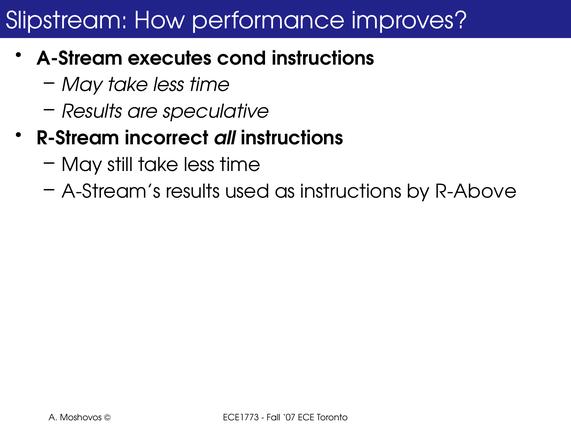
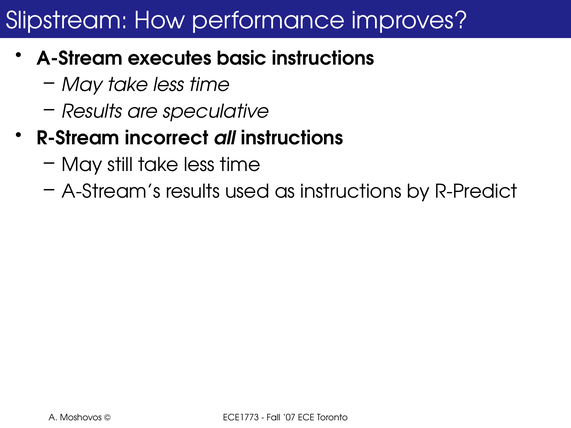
cond: cond -> basic (242, 58)
R-Above: R-Above -> R-Predict (476, 192)
